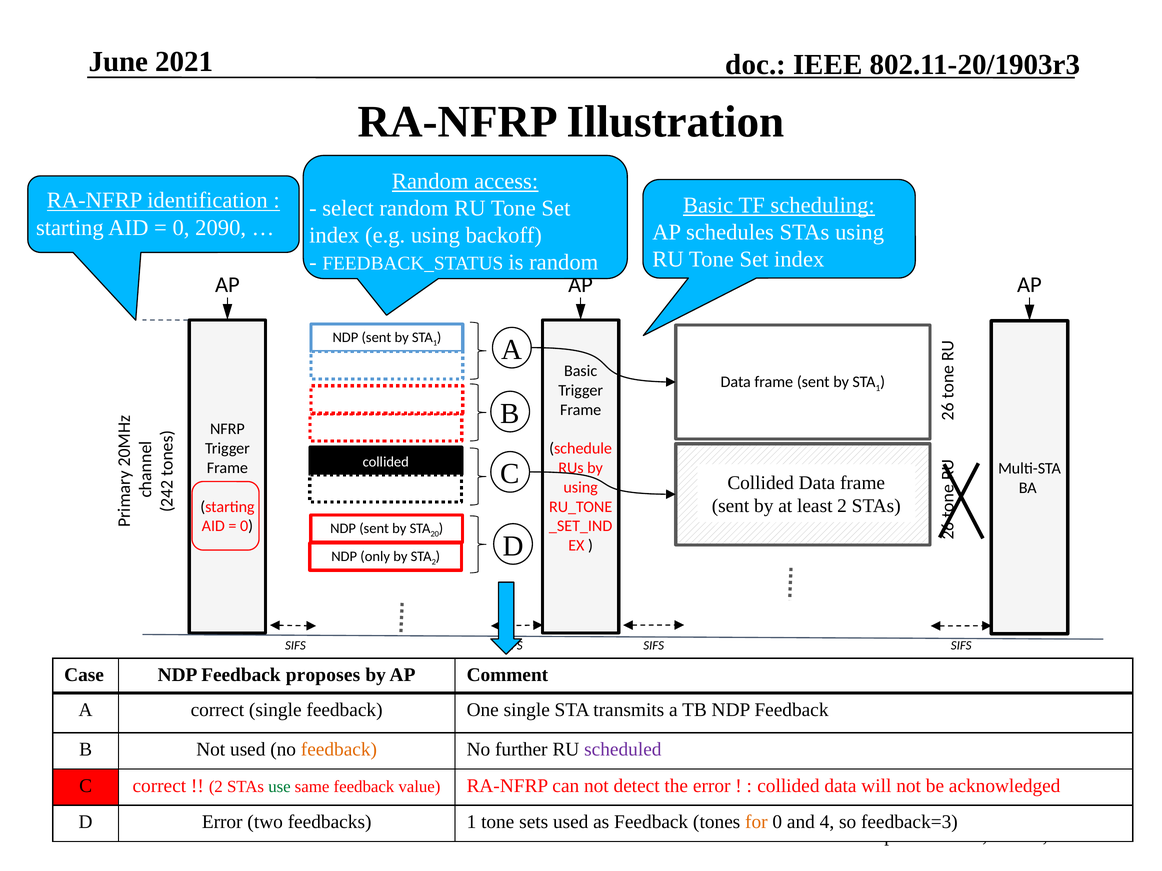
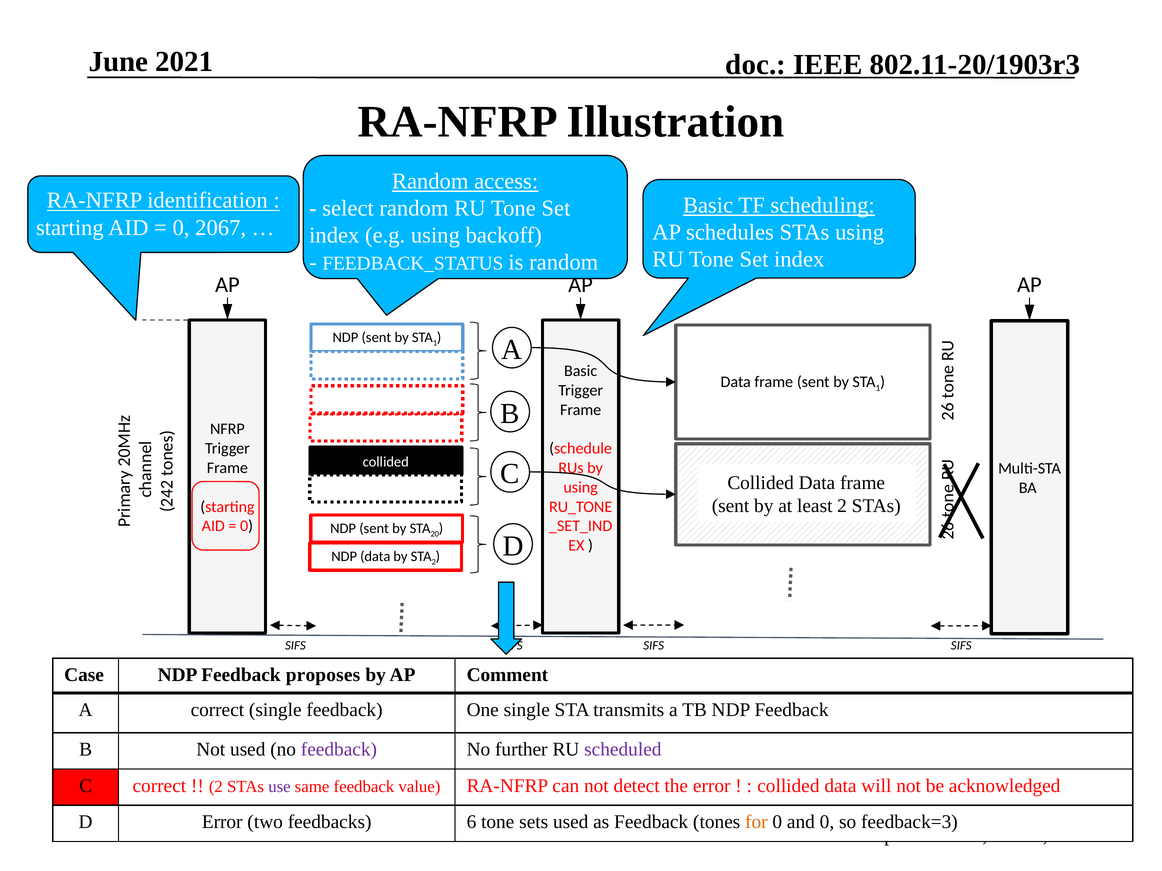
2090: 2090 -> 2067 (221, 228)
NDP only: only -> data (375, 557)
feedback colour: orange -> purple (339, 750)
use colour: green -> purple (279, 787)
feedbacks 1: 1 -> 6 (472, 822)
and 4: 4 -> 0 (827, 822)
